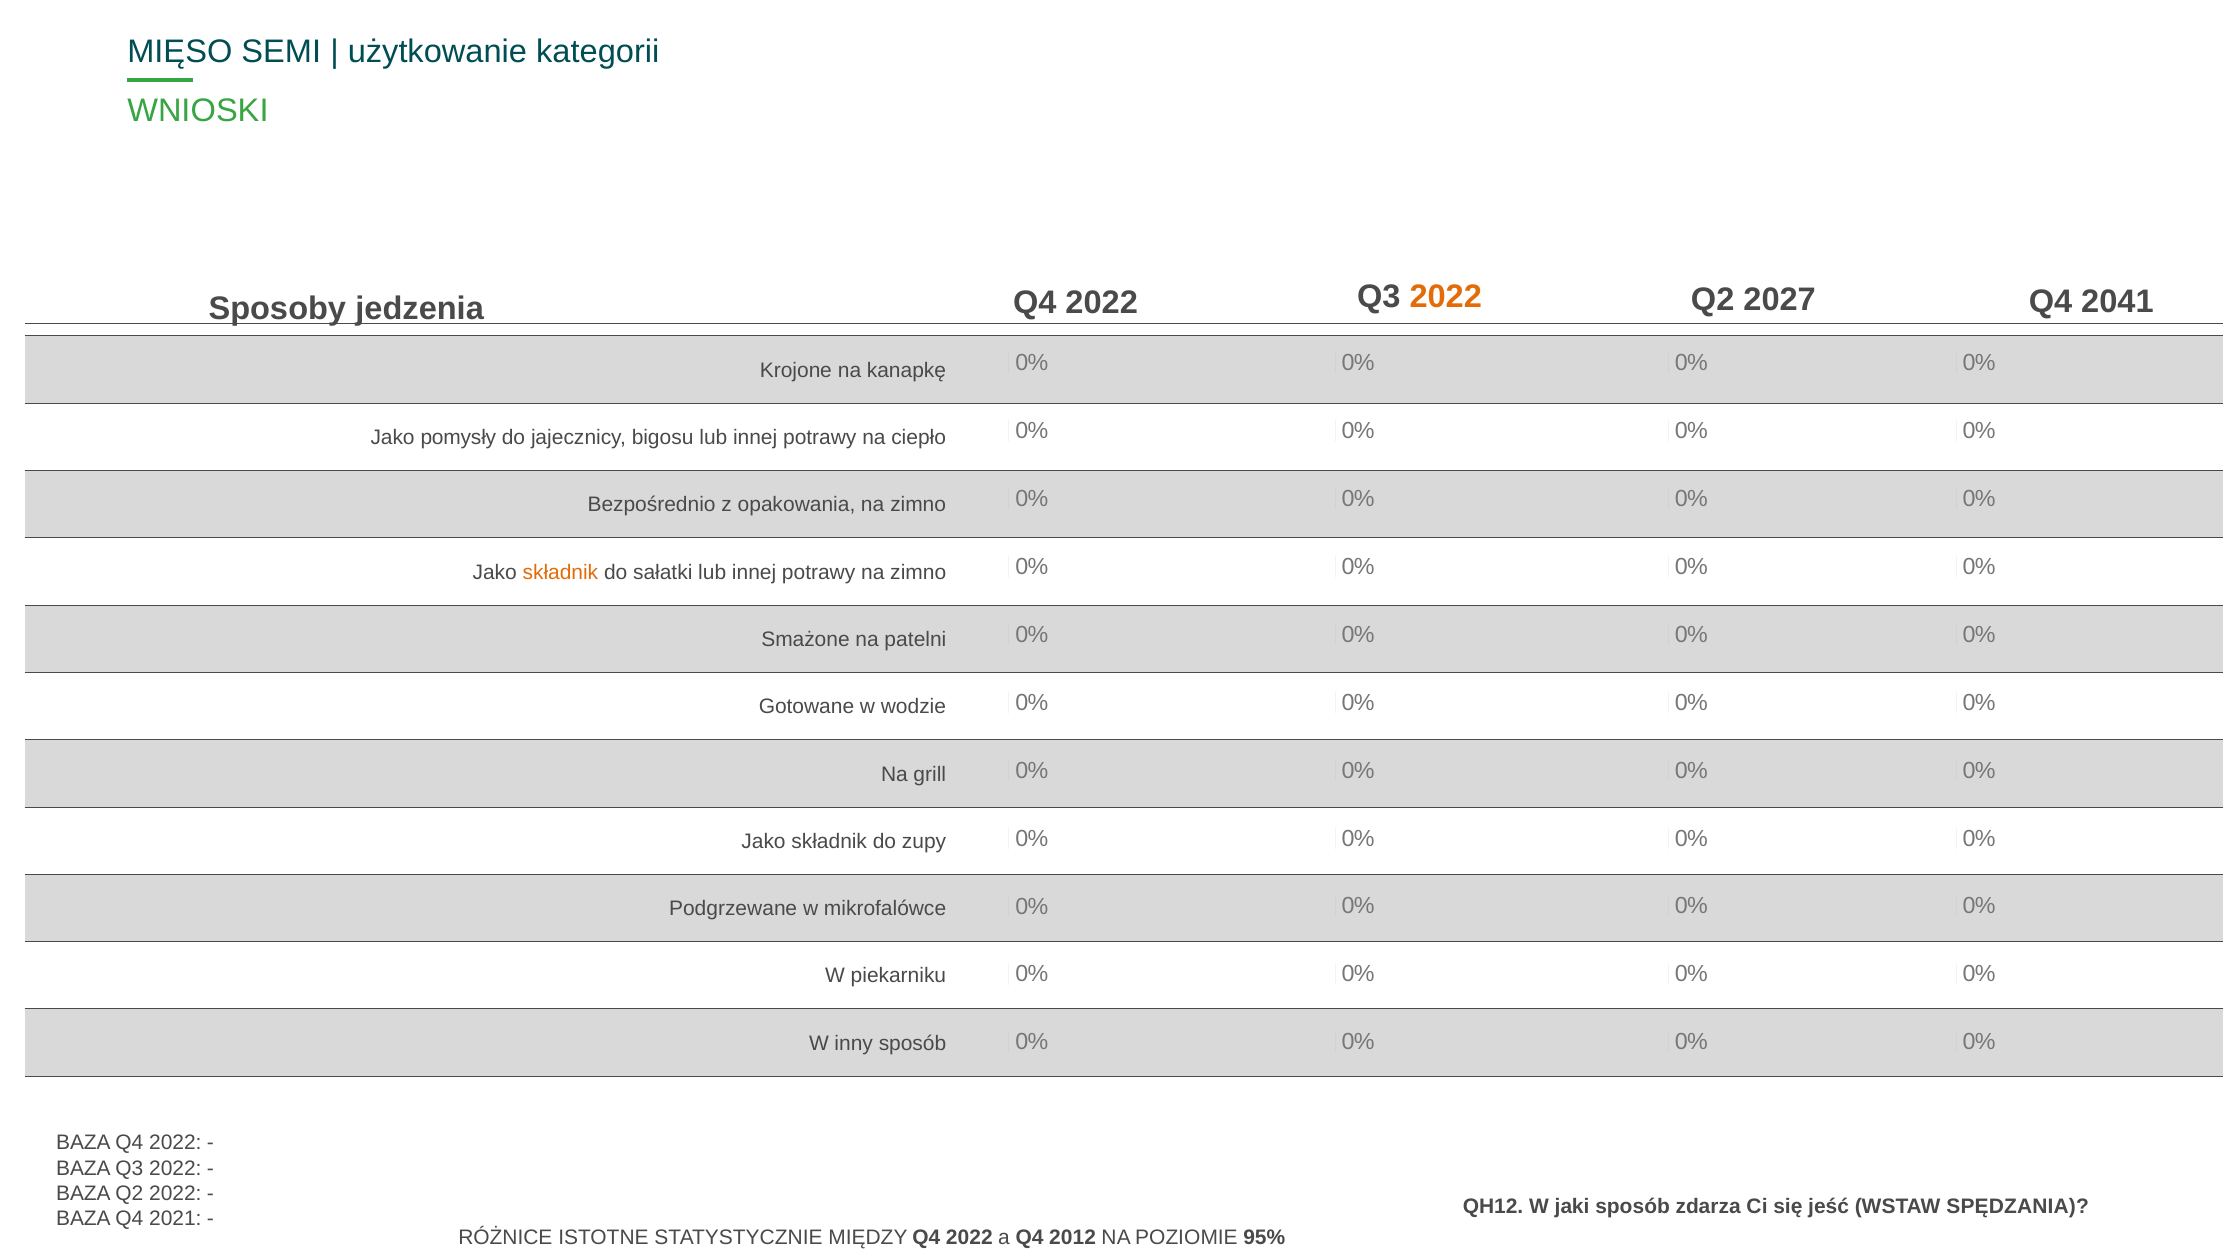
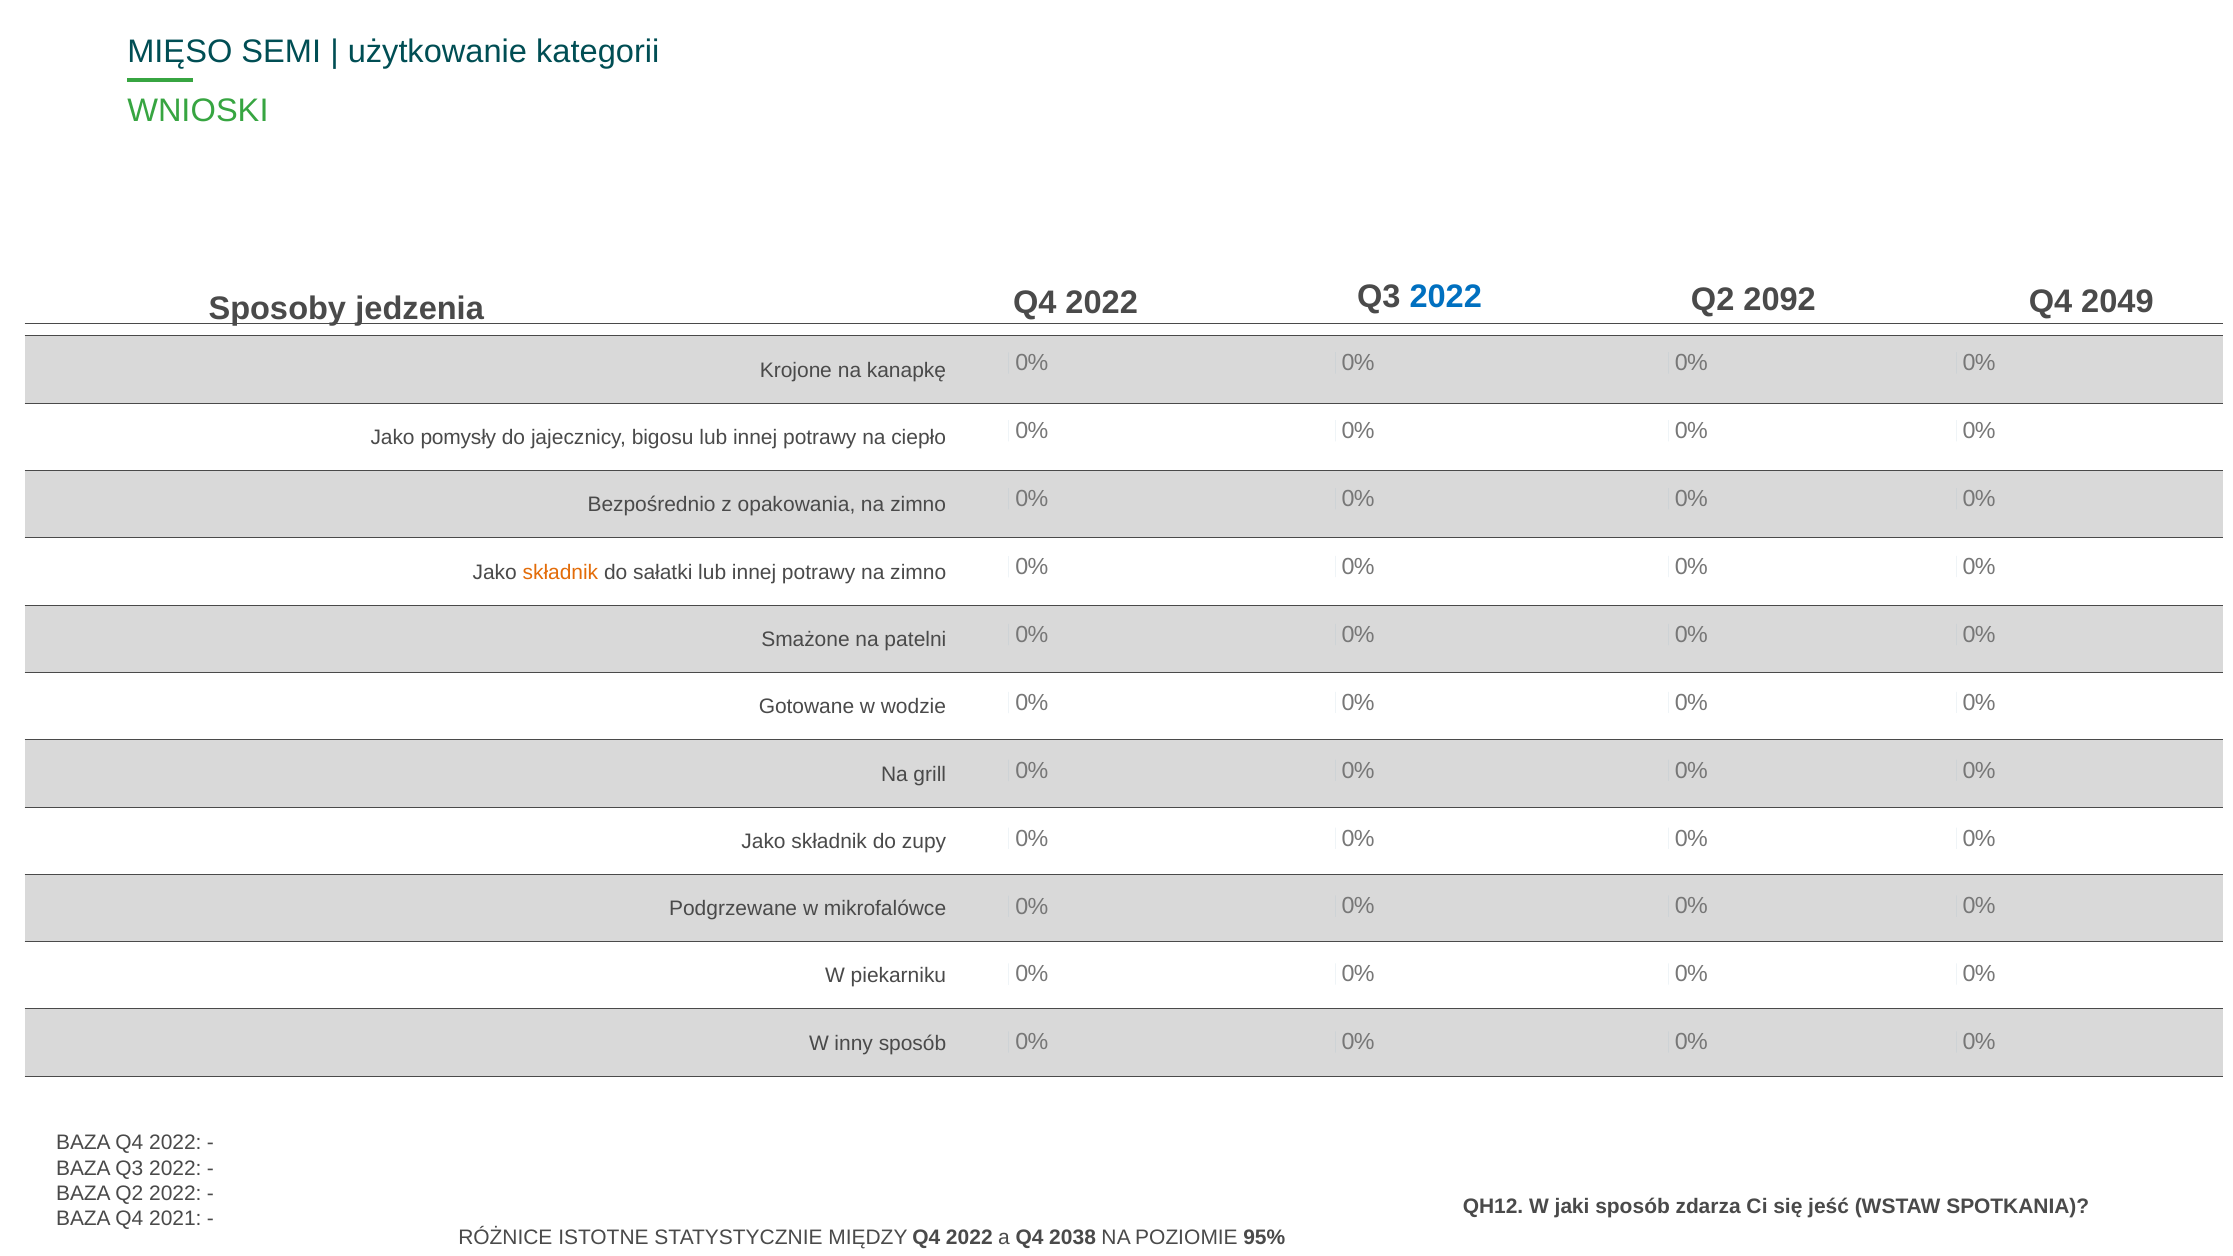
2022 colour: orange -> blue (1446, 297)
2027: 2027 -> 2092 (1780, 300)
2041: 2041 -> 2049 (2117, 301)
SPĘDZANIA: SPĘDZANIA -> SPOTKANIA (2018, 1206)
2012: 2012 -> 2038 (1073, 1238)
